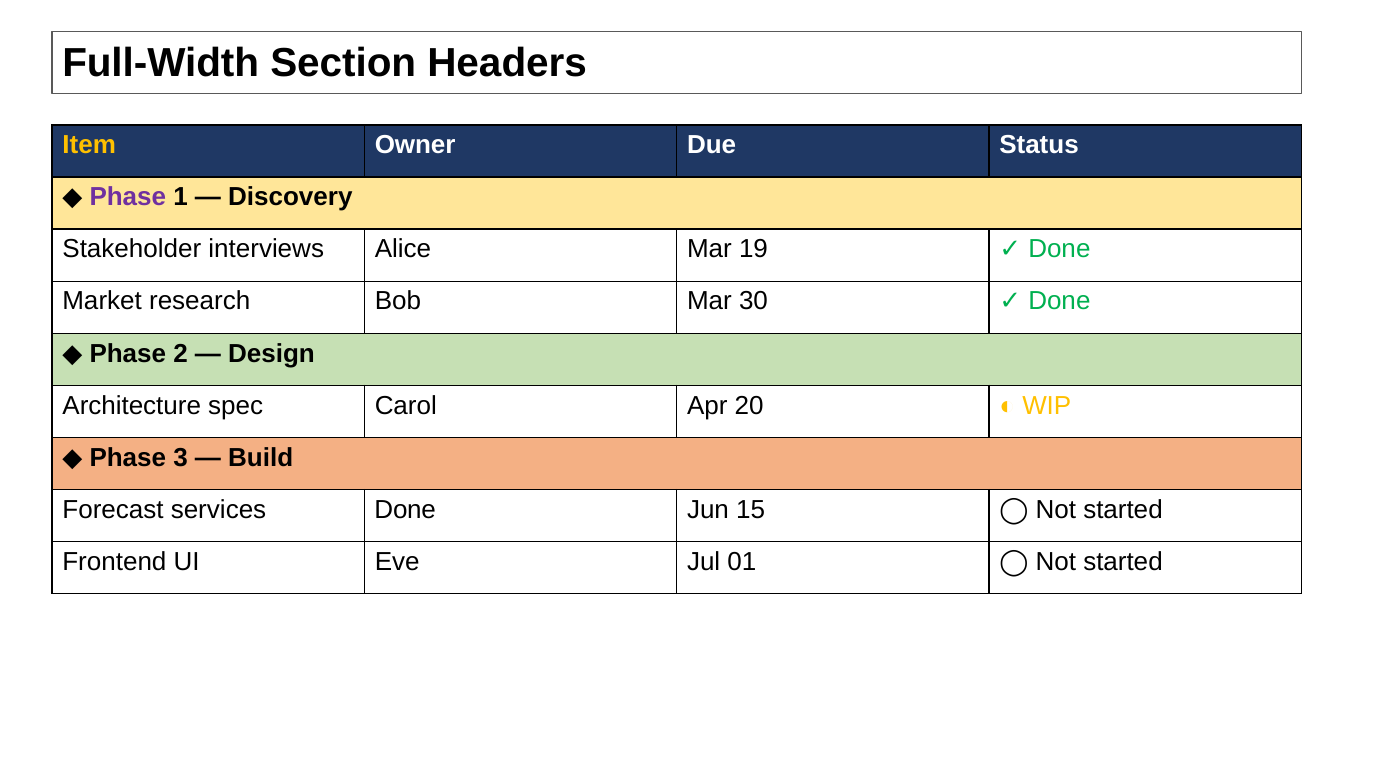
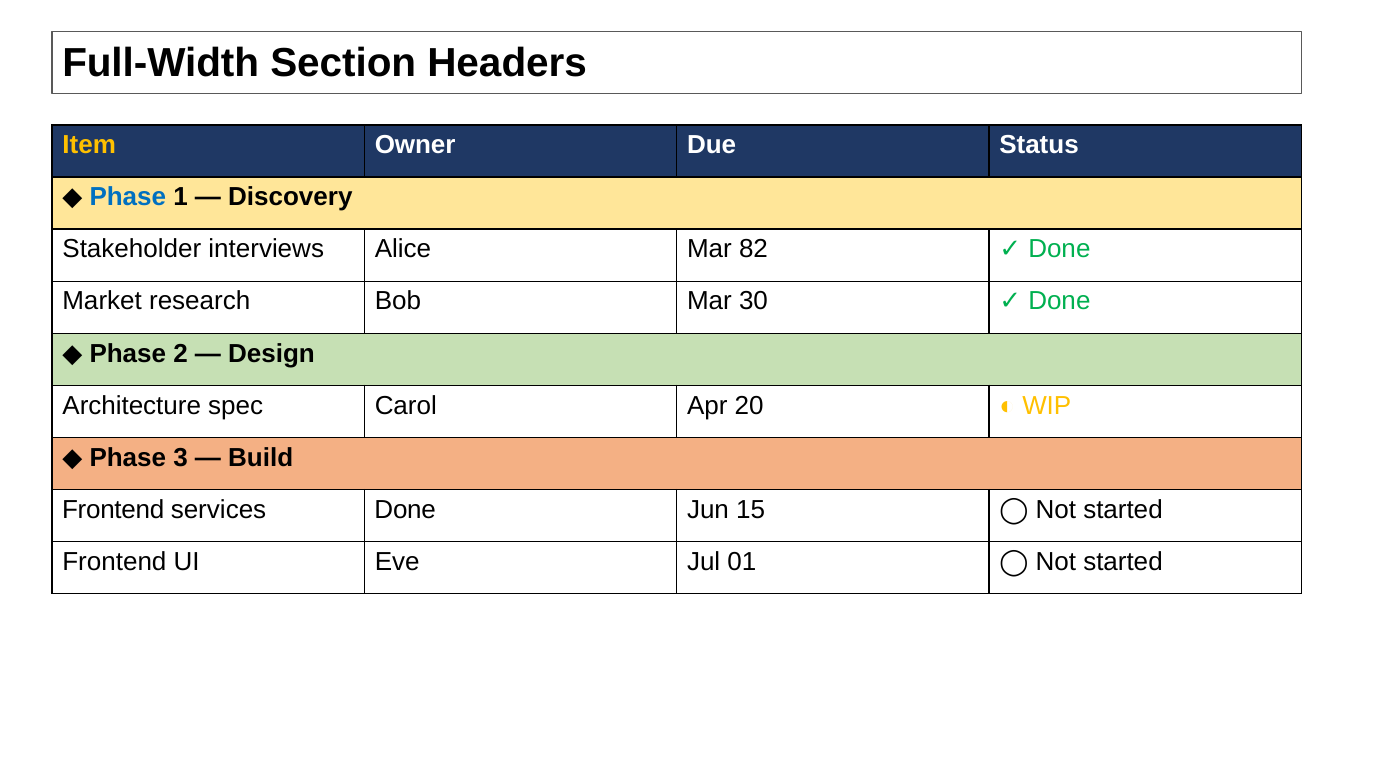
Phase colour: purple -> blue (128, 197)
19: 19 -> 82 (754, 249)
Forecast: Forecast -> Frontend (113, 509)
